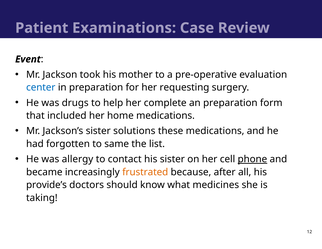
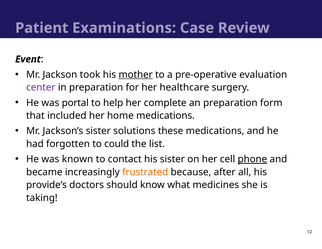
mother underline: none -> present (136, 75)
center colour: blue -> purple (41, 87)
requesting: requesting -> healthcare (184, 87)
drugs: drugs -> portal (75, 103)
same: same -> could (117, 144)
allergy: allergy -> known (78, 159)
